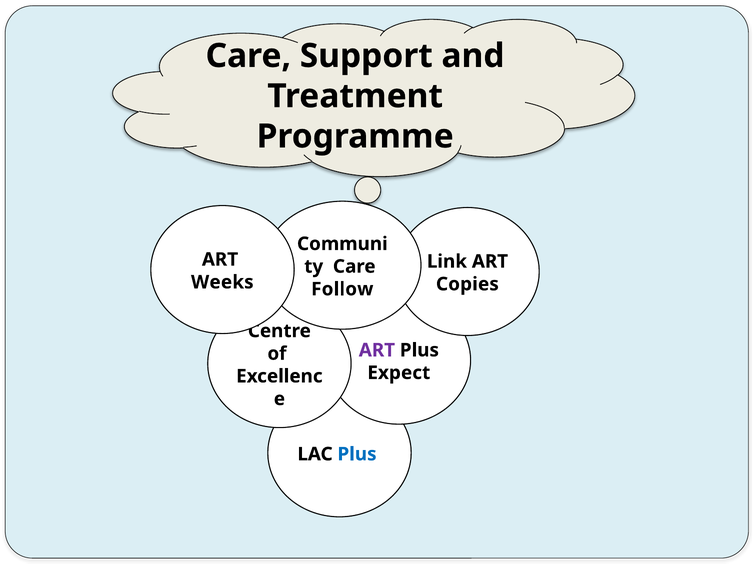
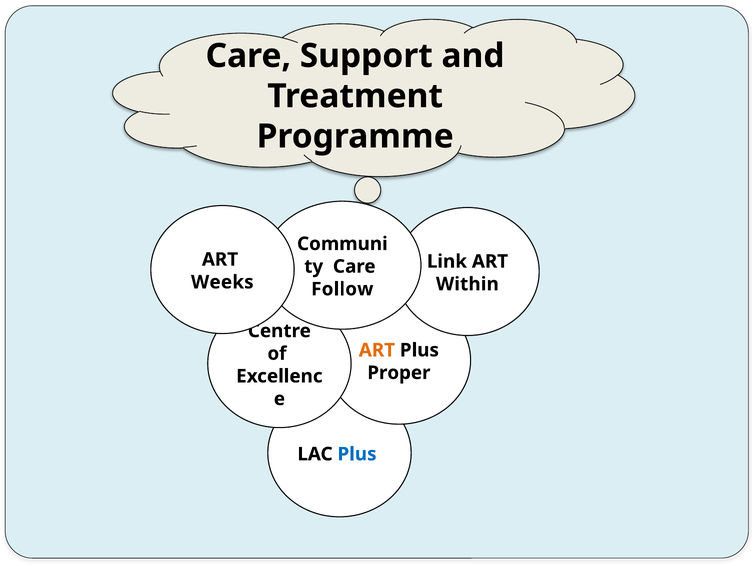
Copies: Copies -> Within (467, 284)
ART colour: purple -> orange (377, 350)
Expect: Expect -> Proper (399, 372)
